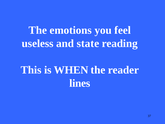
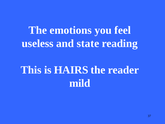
WHEN: WHEN -> HAIRS (71, 70)
lines: lines -> mild (80, 83)
